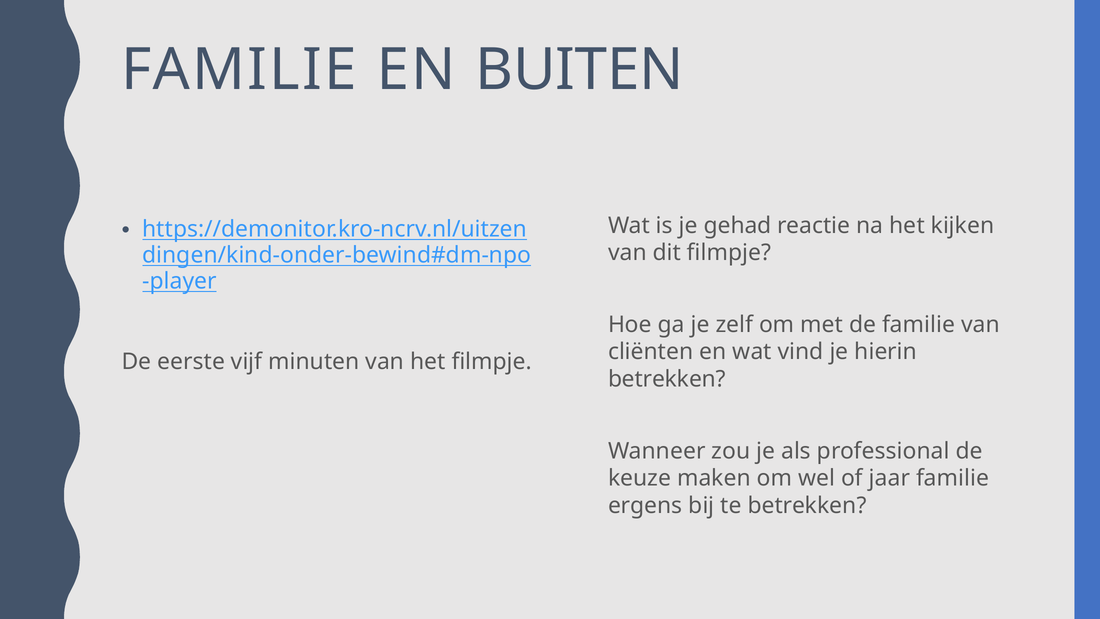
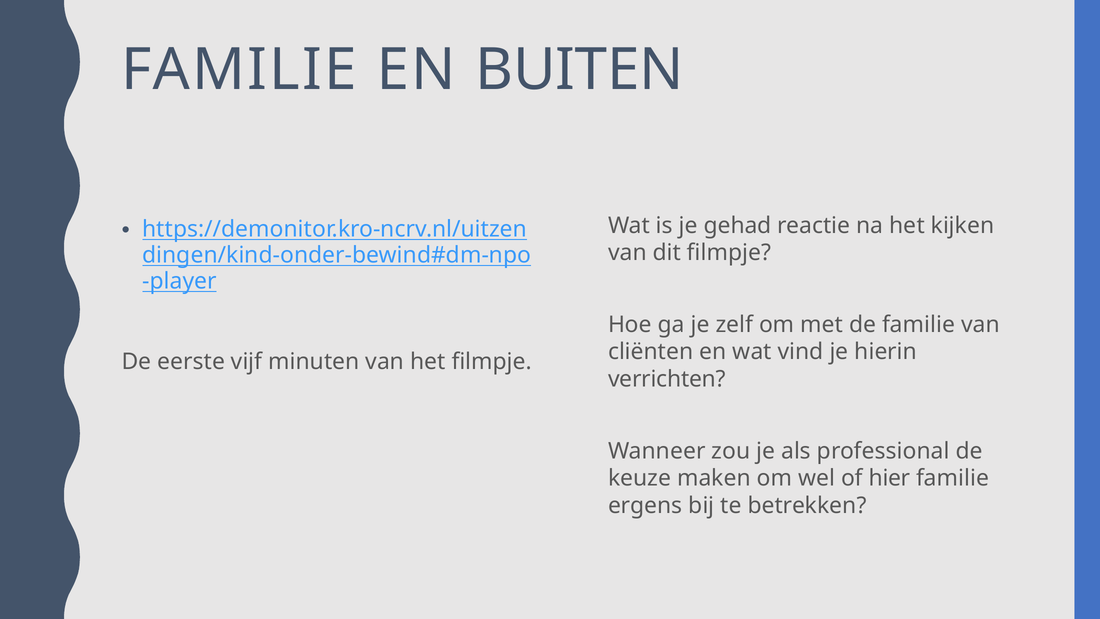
betrekken: betrekken -> verrichten (667, 379)
jaar: jaar -> hier (890, 478)
